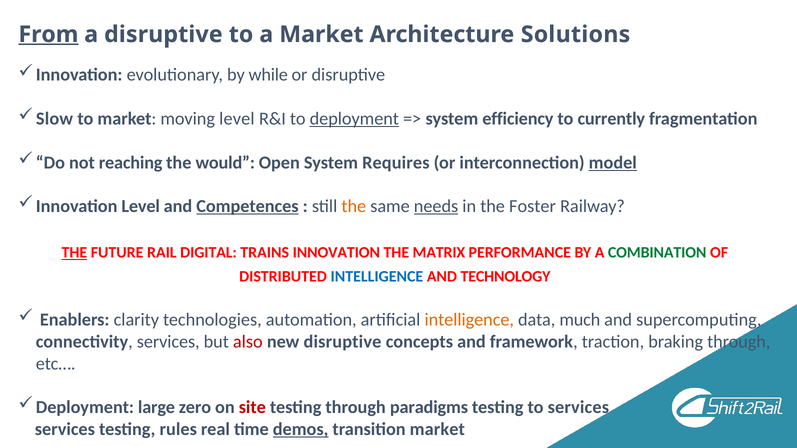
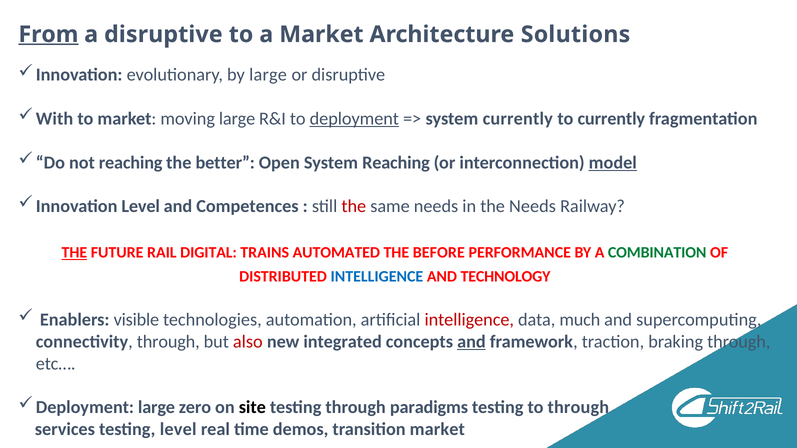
by while: while -> large (268, 75)
Slow: Slow -> With (55, 119)
moving level: level -> large (237, 119)
system efficiency: efficiency -> currently (518, 119)
would: would -> better (225, 163)
System Requires: Requires -> Reaching (396, 163)
Competences underline: present -> none (247, 206)
the colour: orange -> red (354, 206)
needs underline: present -> none (436, 206)
the Foster: Foster -> Needs (533, 206)
TRAINS INNOVATION: INNOVATION -> AUTOMATED (336, 253)
MATRIX: MATRIX -> BEFORE (439, 253)
clarity: clarity -> visible (136, 320)
intelligence colour: orange -> red (469, 320)
connectivity services: services -> through (168, 342)
new disruptive: disruptive -> integrated (343, 342)
and underline: none -> present (471, 342)
site colour: red -> black (252, 408)
to services: services -> through (578, 408)
testing rules: rules -> level (178, 430)
demos underline: present -> none (301, 430)
